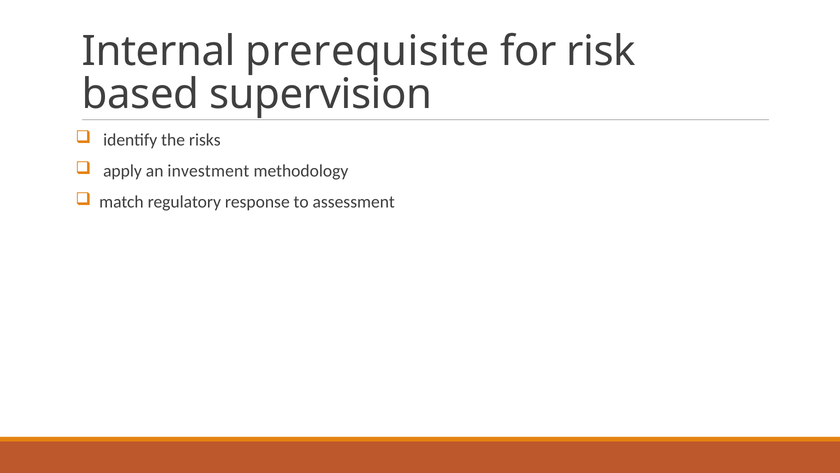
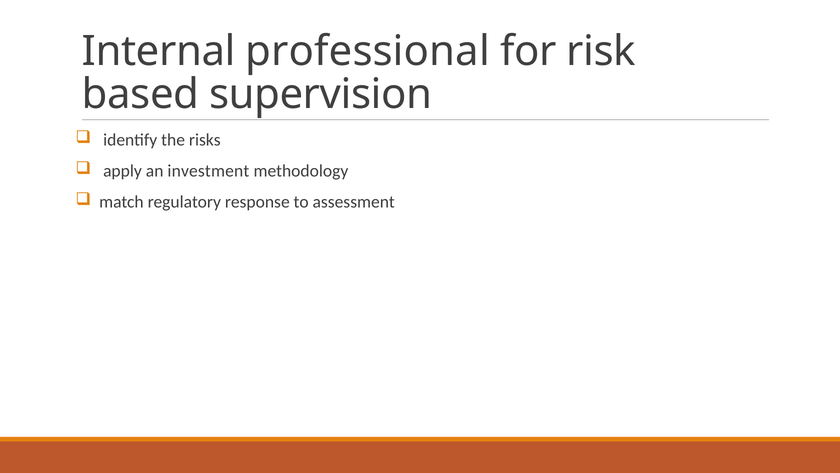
prerequisite: prerequisite -> professional (368, 51)
